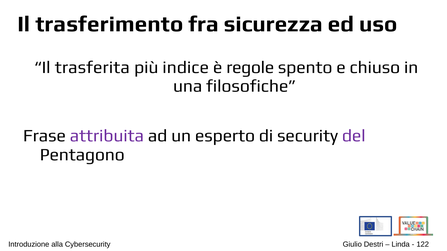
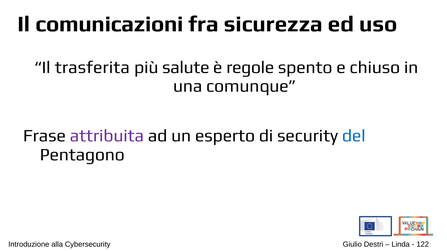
trasferimento: trasferimento -> comunicazioni (110, 24)
indice: indice -> salute (186, 67)
filosofiche: filosofiche -> comunque (251, 86)
del colour: purple -> blue (354, 136)
